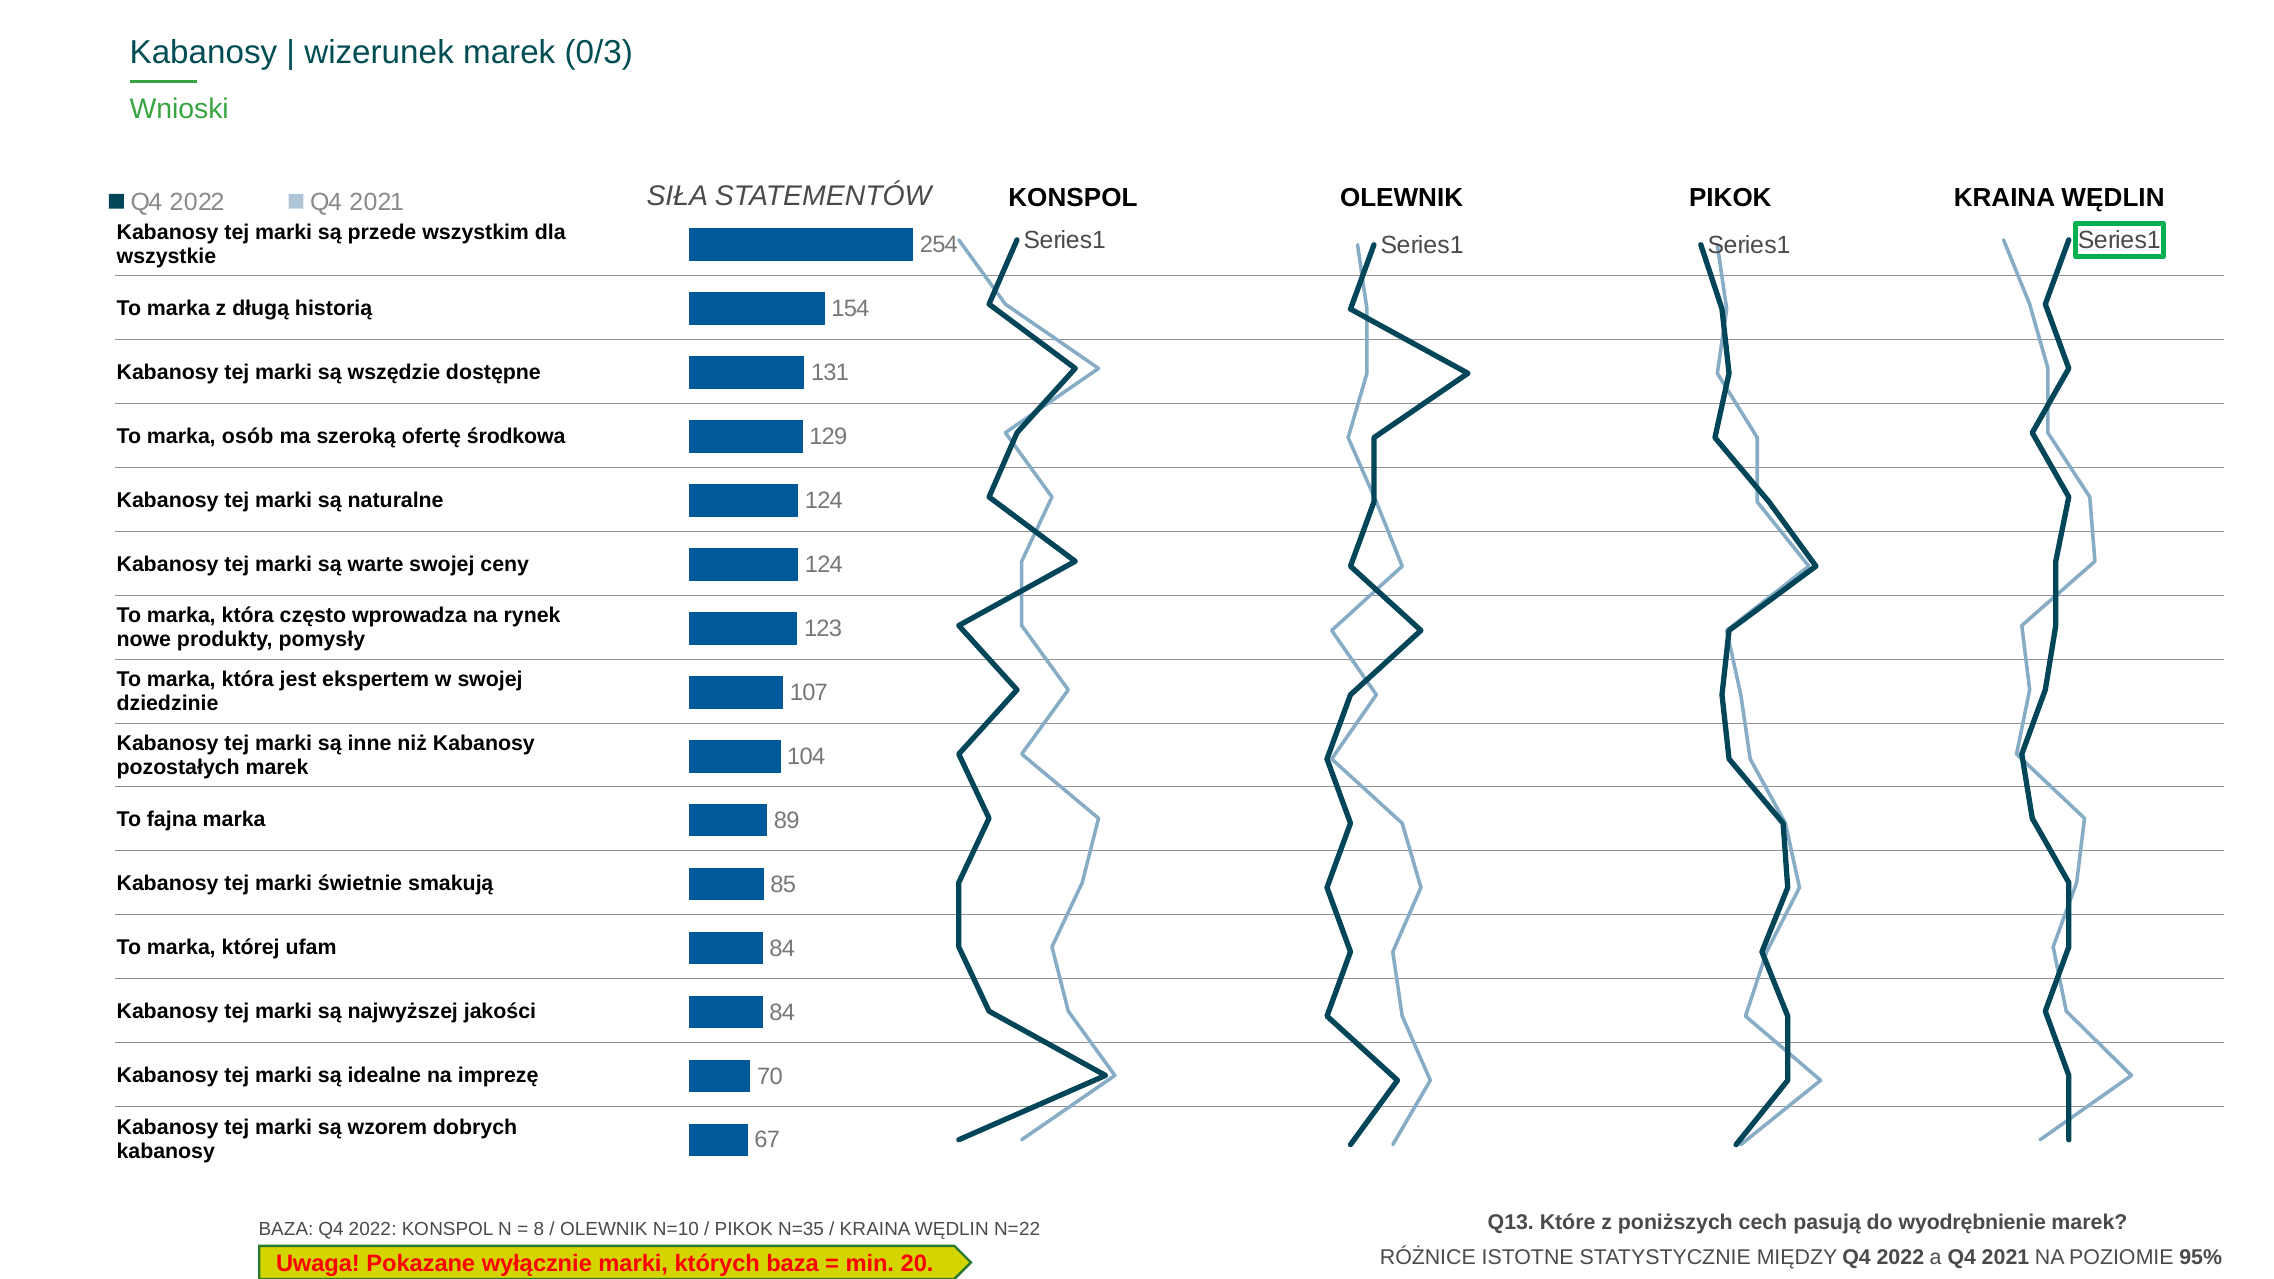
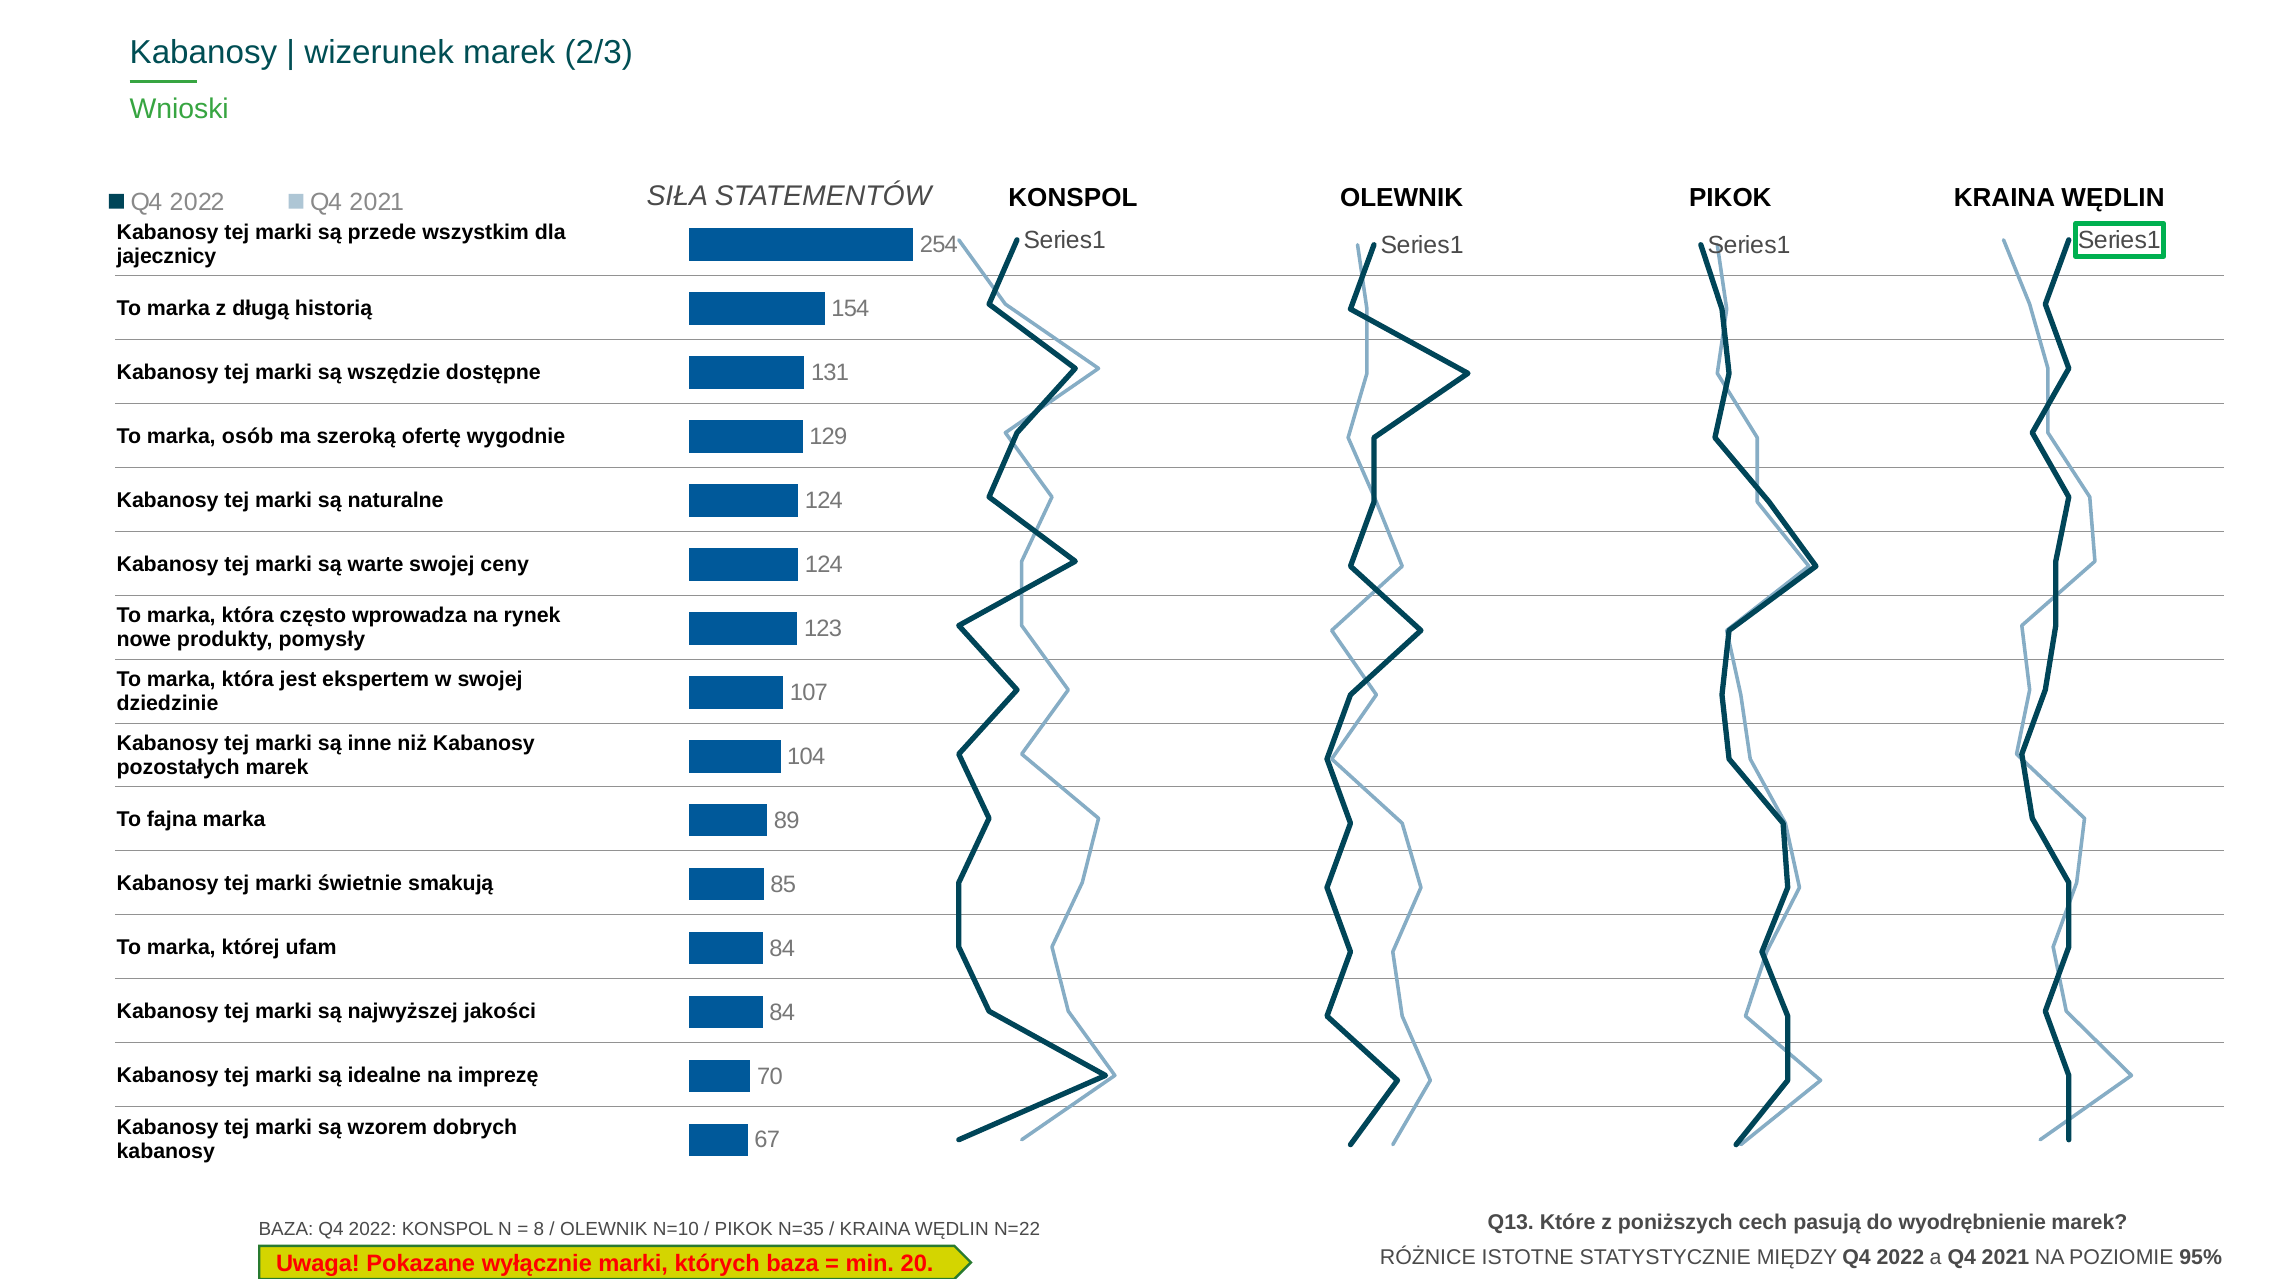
0/3: 0/3 -> 2/3 (599, 53)
wszystkie: wszystkie -> jajecznicy (167, 256)
środkowa: środkowa -> wygodnie (516, 436)
